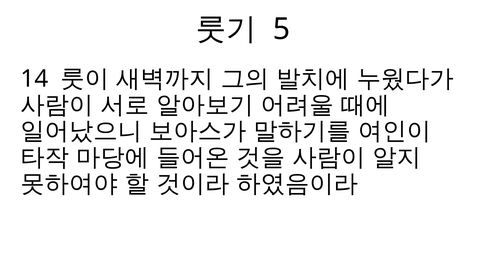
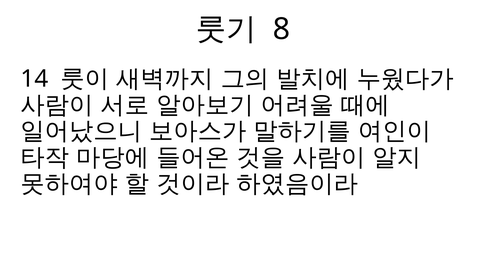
5: 5 -> 8 (282, 29)
